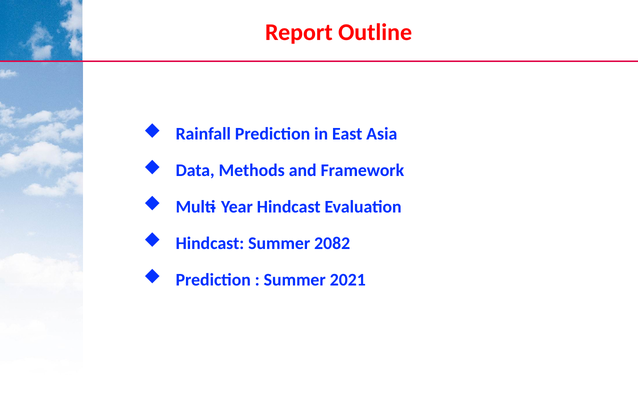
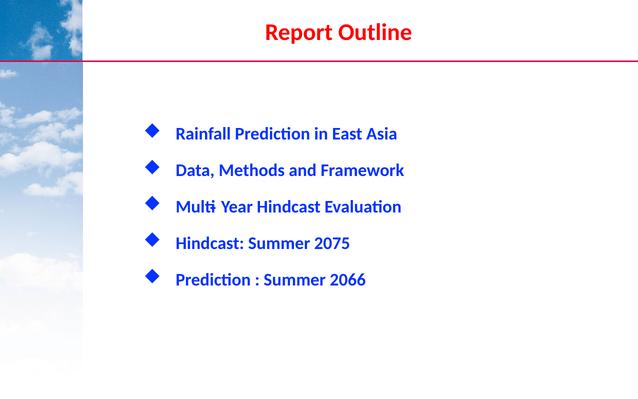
2082: 2082 -> 2075 (332, 243)
2021: 2021 -> 2066 (348, 280)
